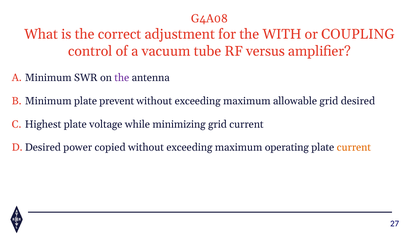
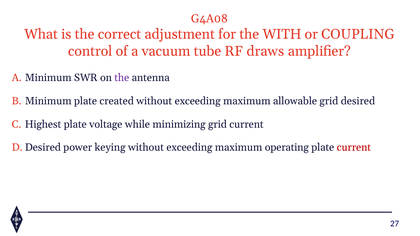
versus: versus -> draws (265, 51)
prevent: prevent -> created (117, 101)
copied: copied -> keying (110, 148)
current colour: orange -> red (354, 148)
